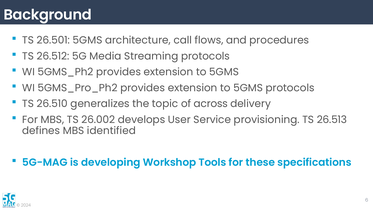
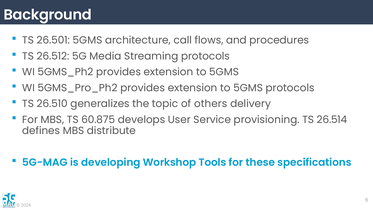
across: across -> others (211, 104)
26.002: 26.002 -> 60.875 (98, 120)
26.513: 26.513 -> 26.514 (332, 120)
identified: identified -> distribute (111, 131)
